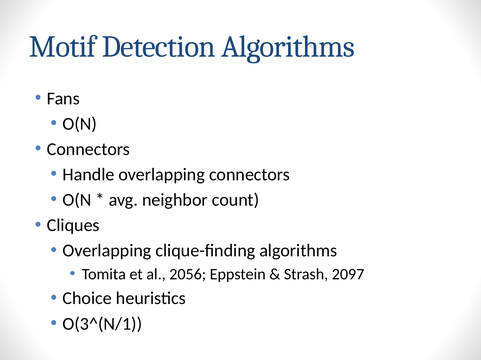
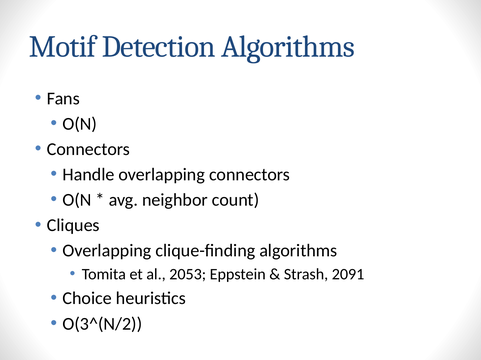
2056: 2056 -> 2053 (188, 275)
2097: 2097 -> 2091 (348, 275)
O(3^(N/1: O(3^(N/1 -> O(3^(N/2 (102, 324)
